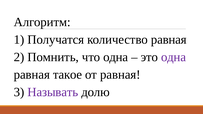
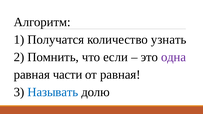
количество равная: равная -> узнать (169, 40)
что одна: одна -> если (116, 57)
такое: такое -> части (68, 75)
Называть colour: purple -> blue (53, 92)
